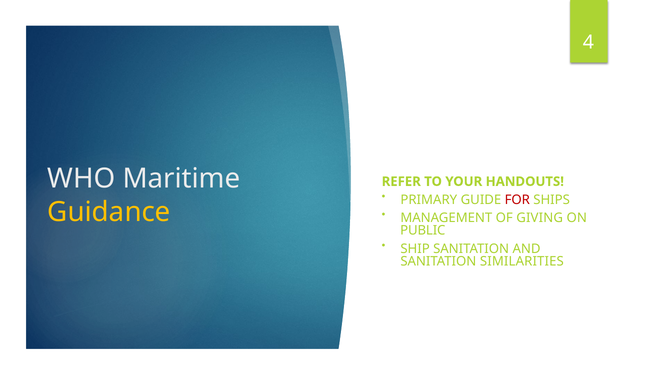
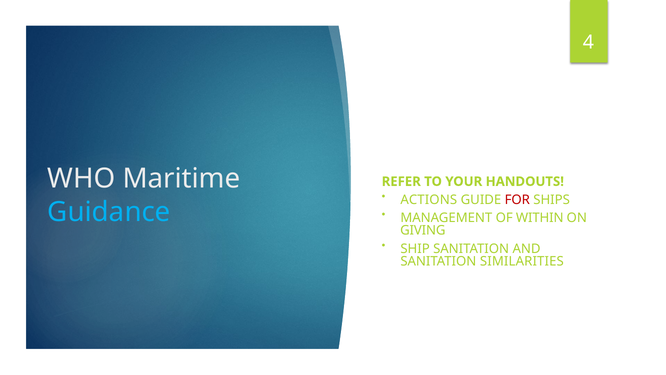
PRIMARY: PRIMARY -> ACTIONS (429, 200)
Guidance colour: yellow -> light blue (109, 212)
GIVING: GIVING -> WITHIN (540, 218)
PUBLIC: PUBLIC -> GIVING (423, 230)
